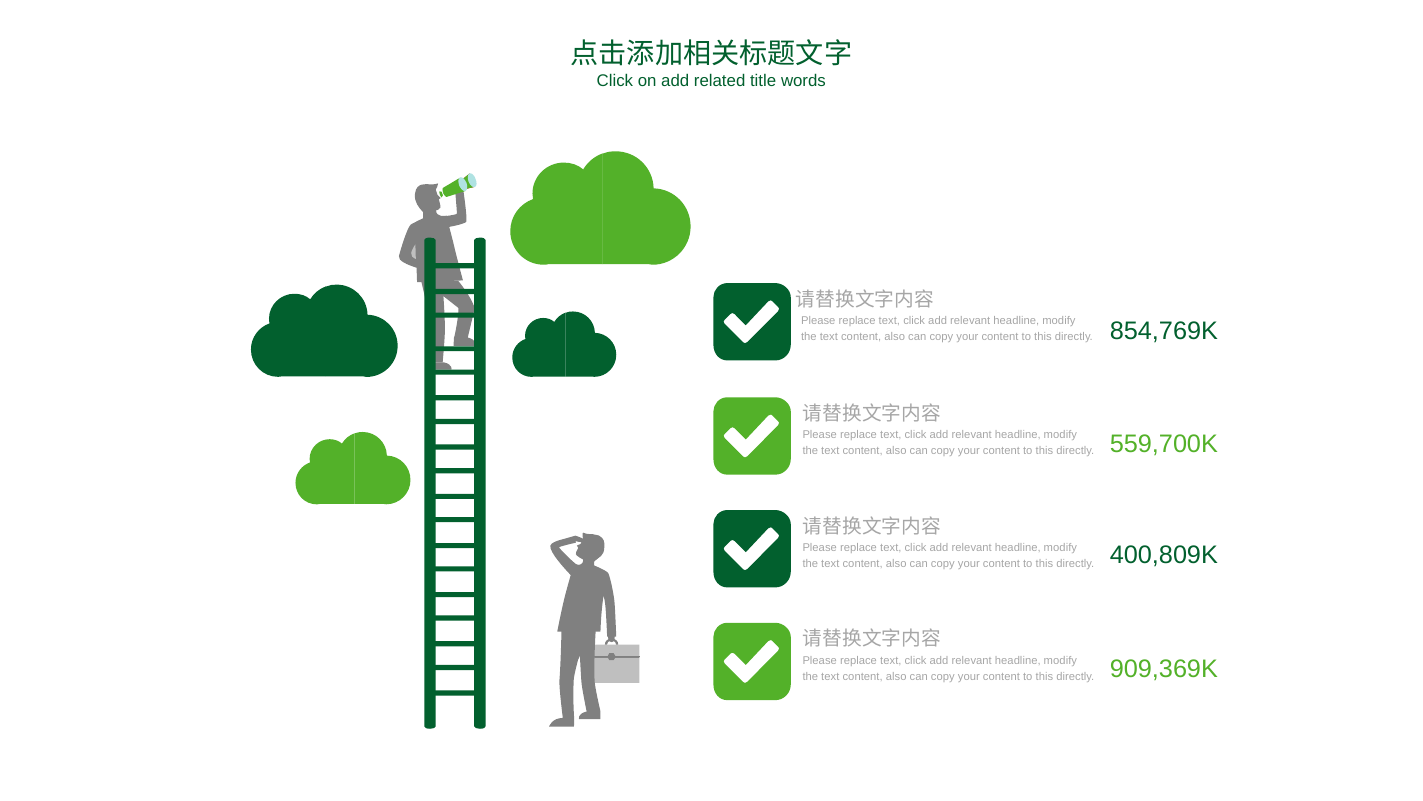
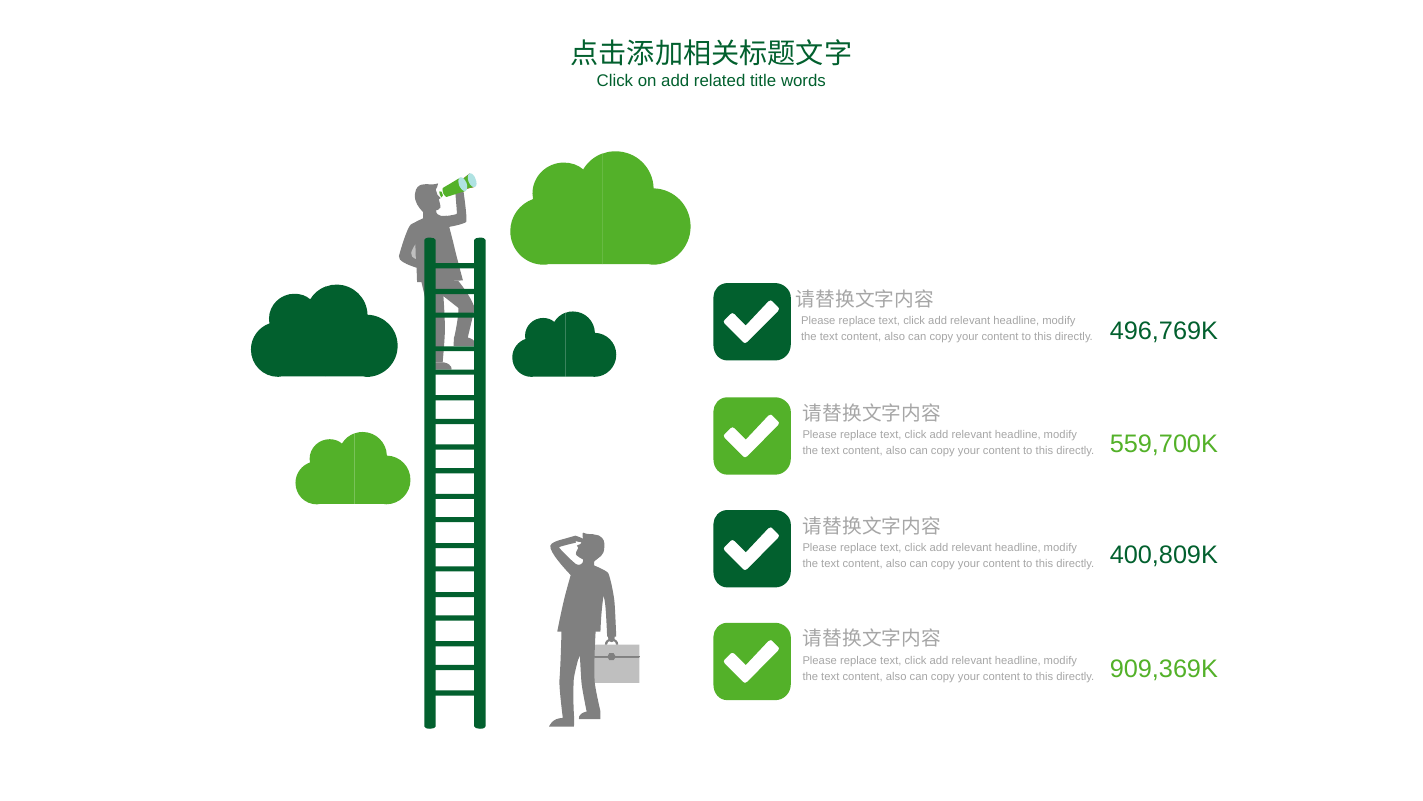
854,769K: 854,769K -> 496,769K (1164, 331)
